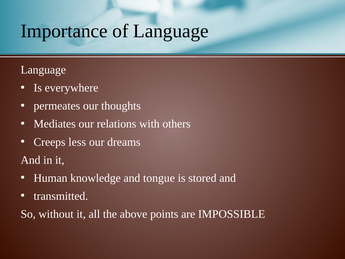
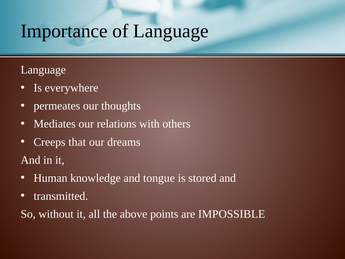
less: less -> that (77, 142)
